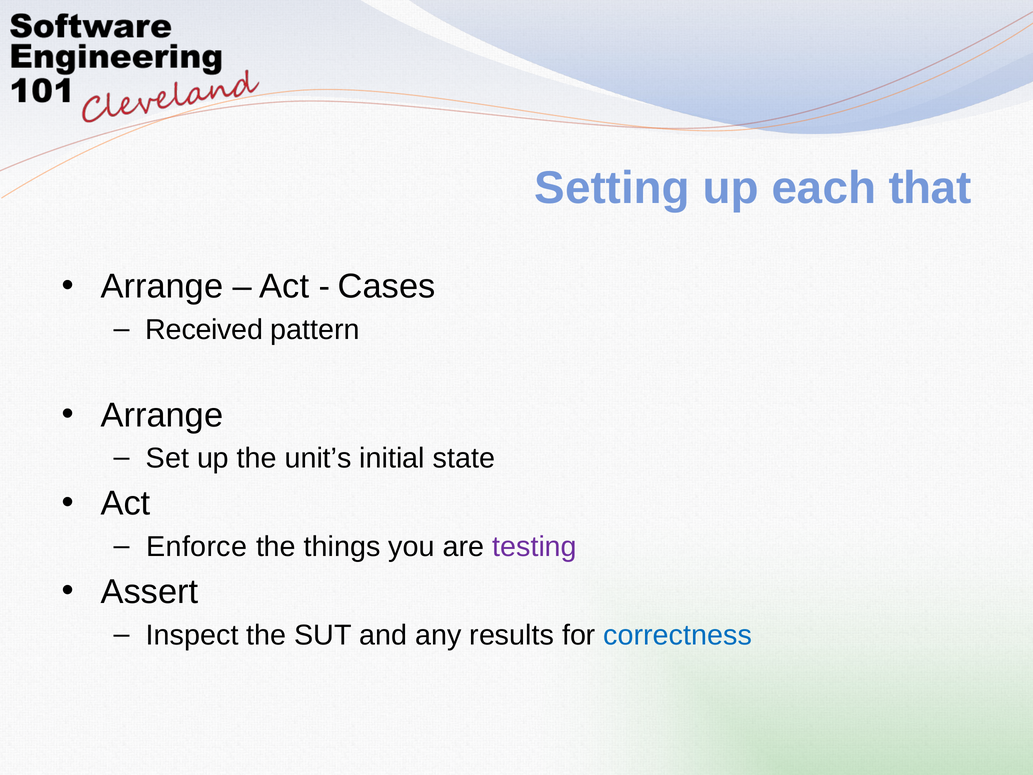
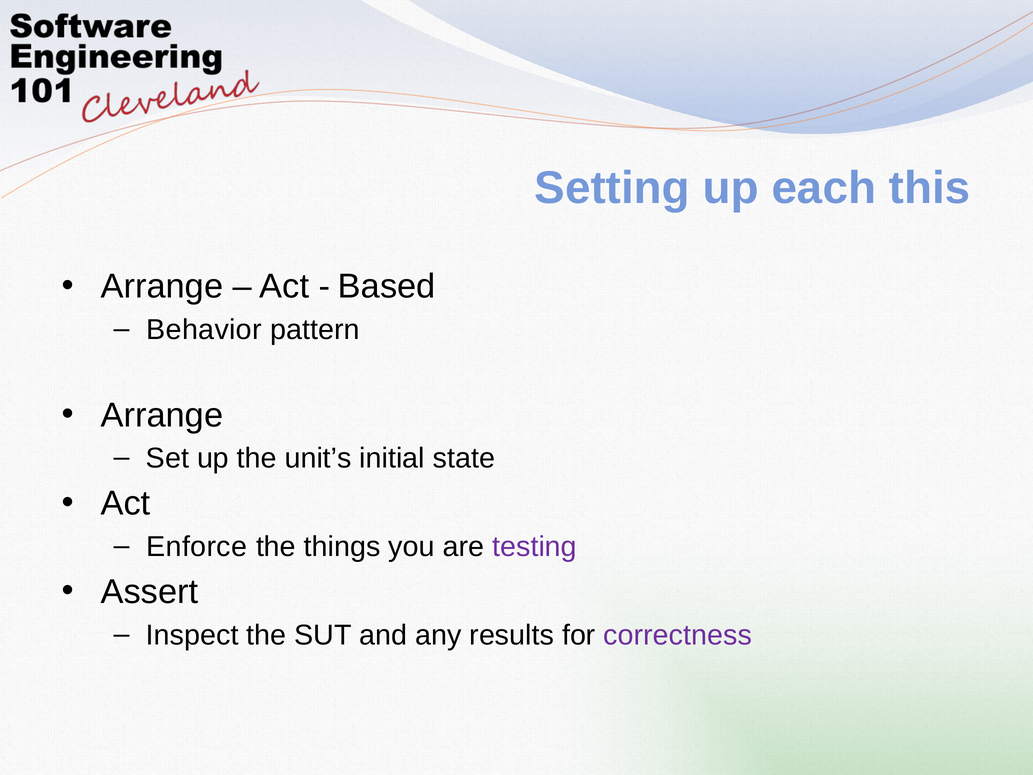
that: that -> this (930, 188)
Cases: Cases -> Based (387, 286)
Received: Received -> Behavior (204, 330)
correctness colour: blue -> purple (678, 635)
